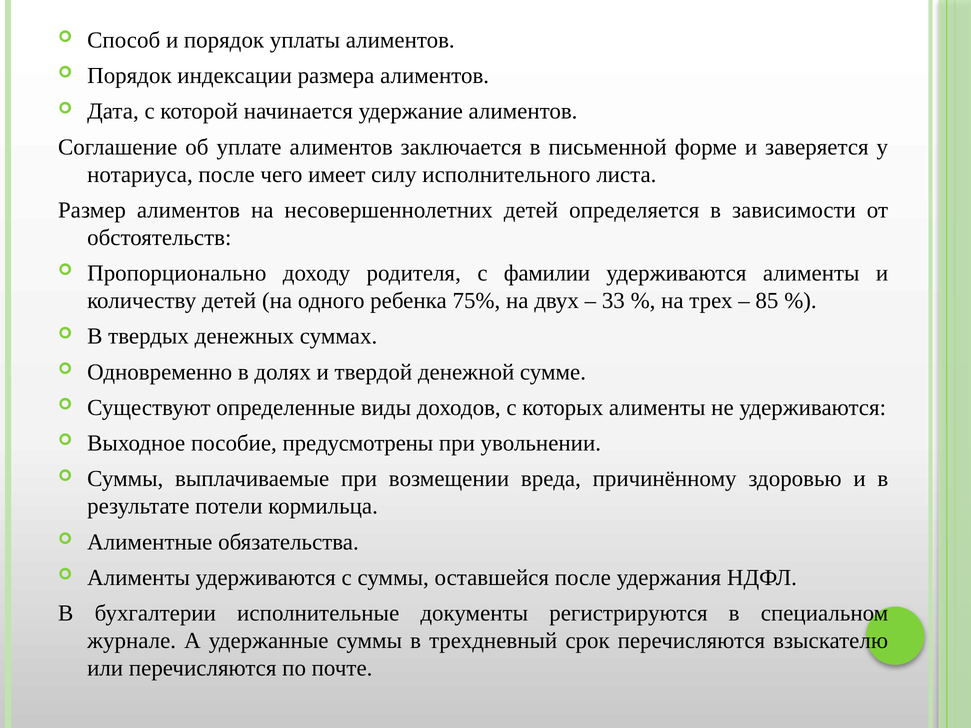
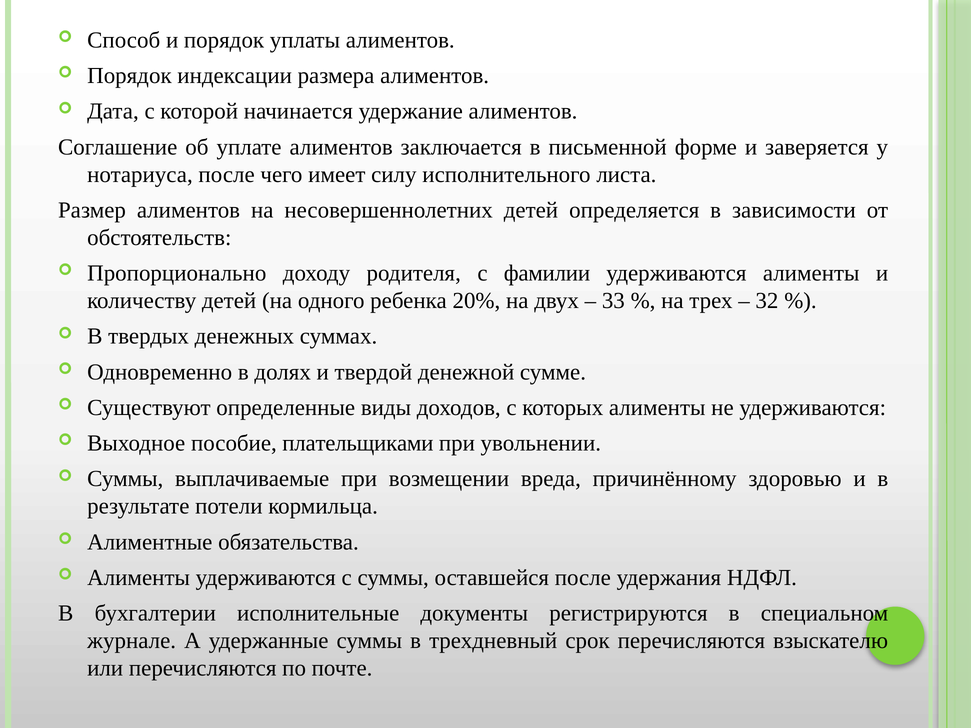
75%: 75% -> 20% (476, 301)
85: 85 -> 32 (767, 301)
предусмотрены: предусмотрены -> плательщиками (358, 443)
